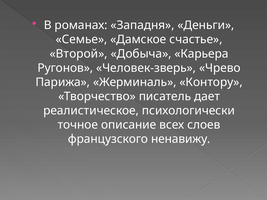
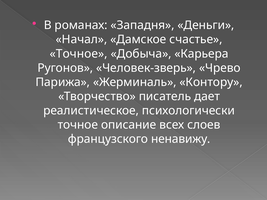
Семье: Семье -> Начал (81, 40)
Второй: Второй -> Точное (79, 54)
